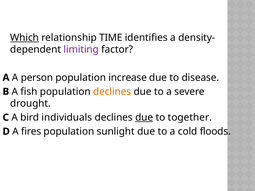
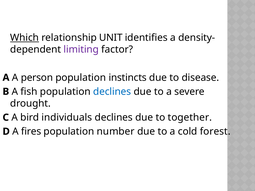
TIME: TIME -> UNIT (111, 38)
increase: increase -> instincts (128, 78)
declines colour: orange -> blue (112, 92)
due underline: present -> none (144, 118)
sunlight: sunlight -> number (116, 132)
floods: floods -> forest (215, 132)
